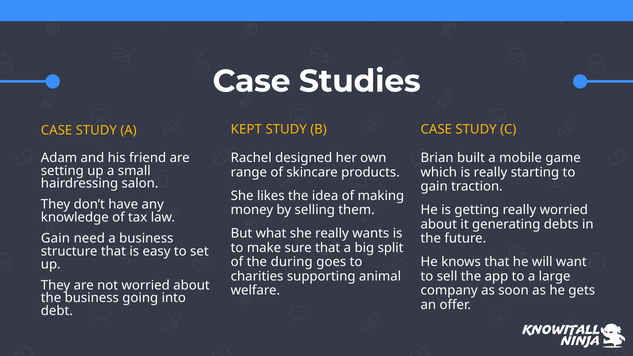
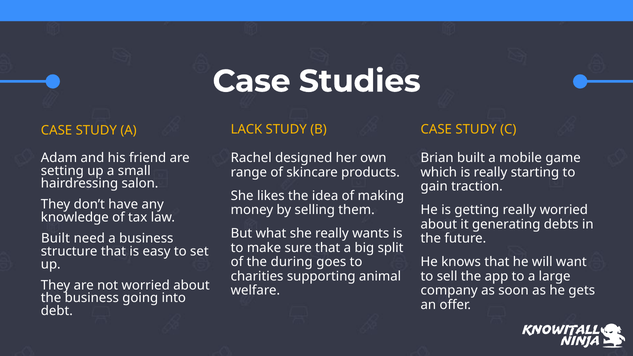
KEPT: KEPT -> LACK (246, 130)
Gain: Gain -> Built (55, 239)
